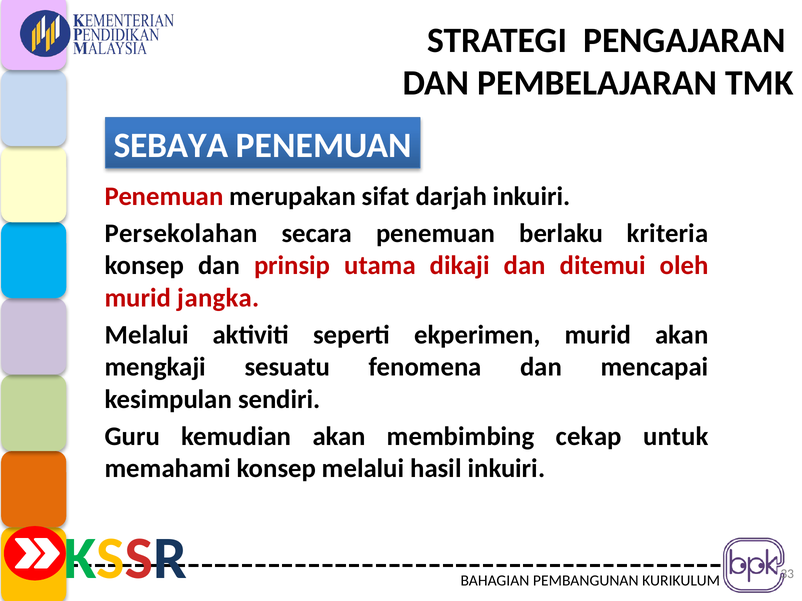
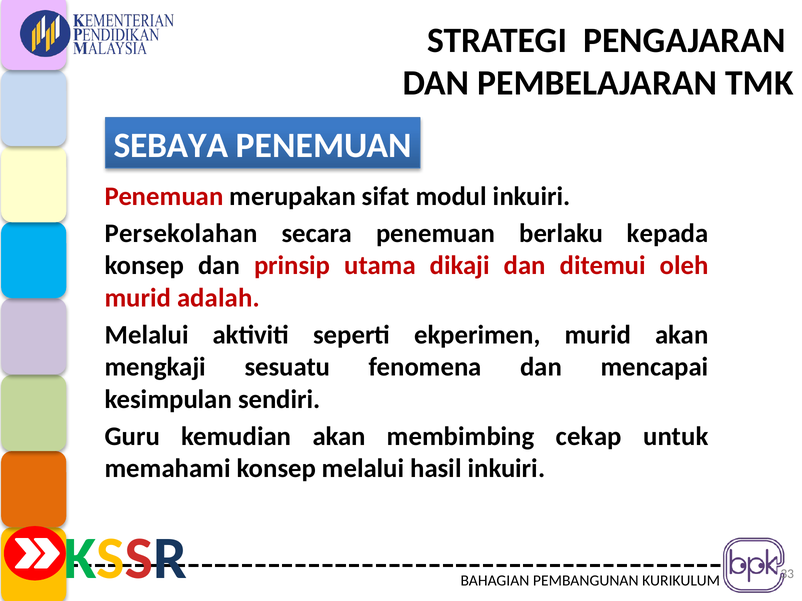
darjah: darjah -> modul (451, 196)
kriteria: kriteria -> kepada (668, 234)
jangka: jangka -> adalah (218, 298)
